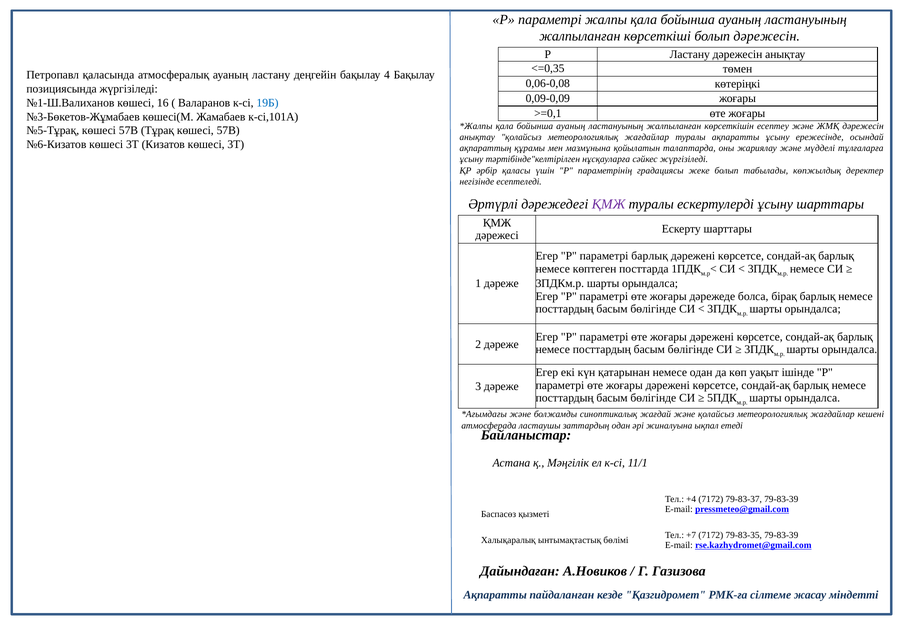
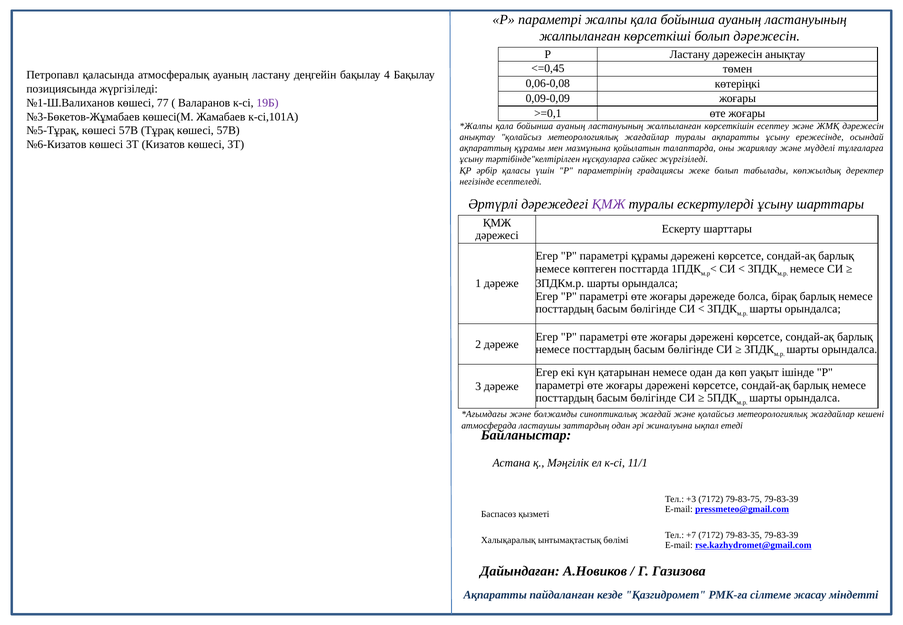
<=0,35: <=0,35 -> <=0,45 (548, 69)
16: 16 -> 77 (163, 103)
19Б colour: blue -> purple (268, 103)
параметрі барлық: барлық -> құрамы (650, 256)
+4: +4 -> +3 (691, 499)
79-83-37: 79-83-37 -> 79-83-75 (744, 499)
